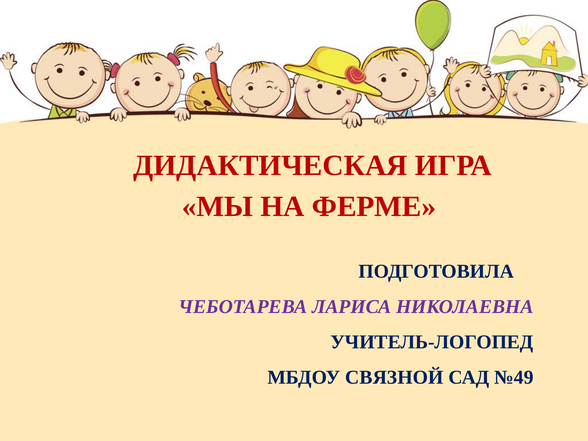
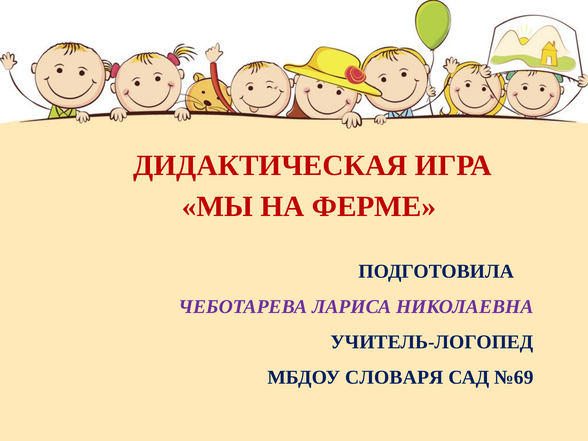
СВЯЗНОЙ: СВЯЗНОЙ -> СЛОВАРЯ (394, 377)
№49: №49 -> №69 (514, 377)
